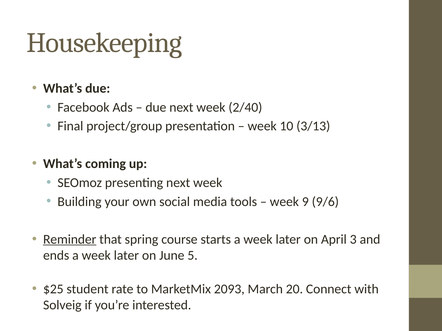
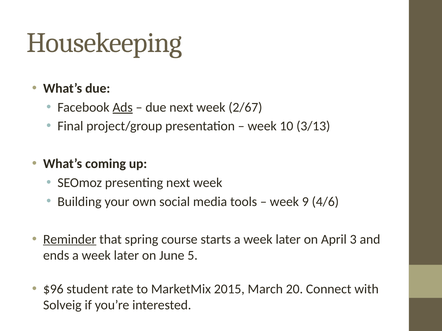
Ads underline: none -> present (123, 107)
2/40: 2/40 -> 2/67 (245, 107)
9/6: 9/6 -> 4/6 (325, 202)
$25: $25 -> $96 (53, 289)
2093: 2093 -> 2015 (229, 289)
